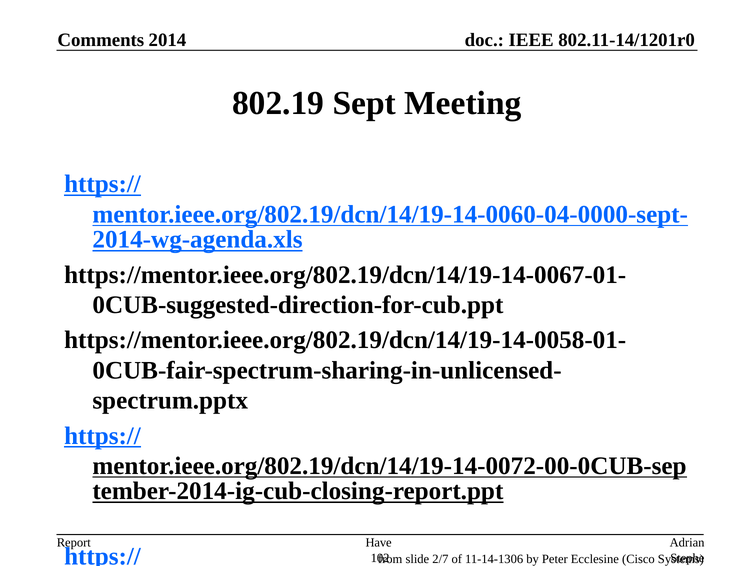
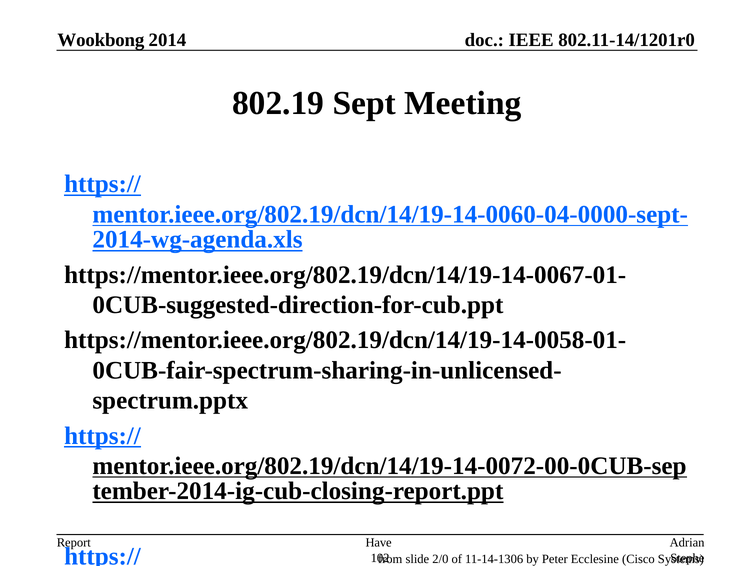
Comments: Comments -> Wookbong (101, 40)
2/7: 2/7 -> 2/0 (440, 559)
